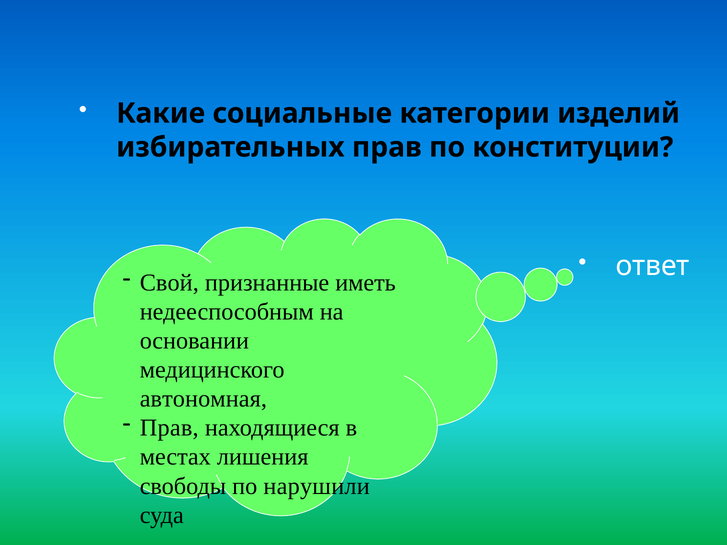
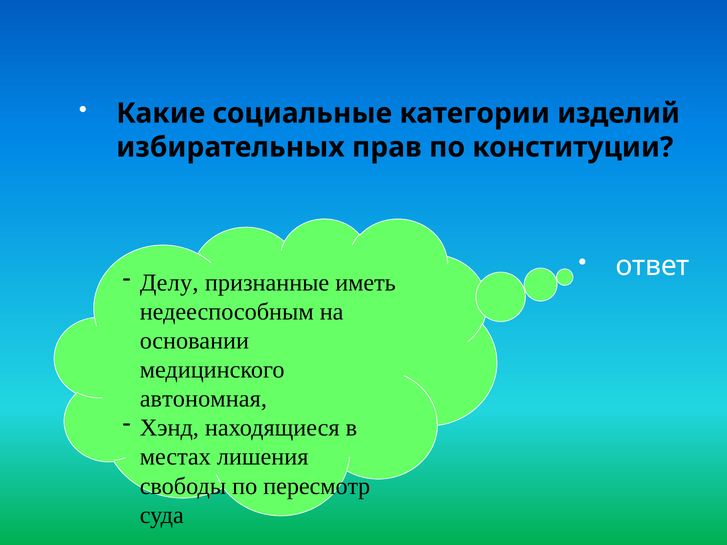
Свой: Свой -> Делу (169, 283)
Прав: Прав -> Хэнд (169, 428)
нарушили: нарушили -> пересмотр (317, 486)
